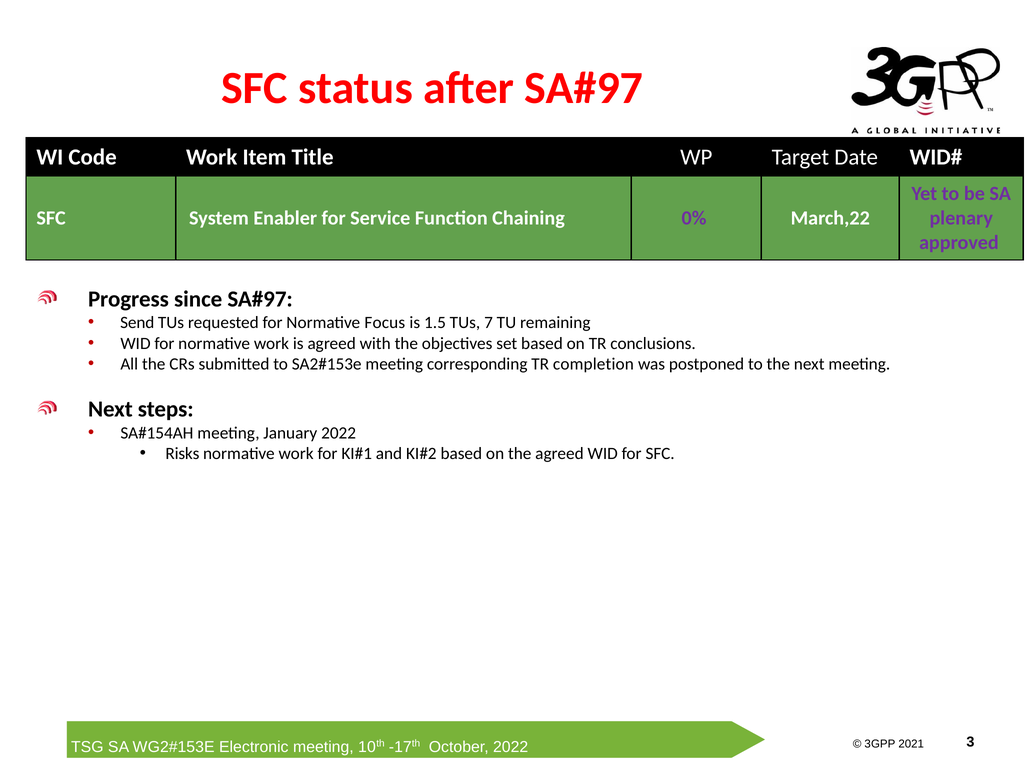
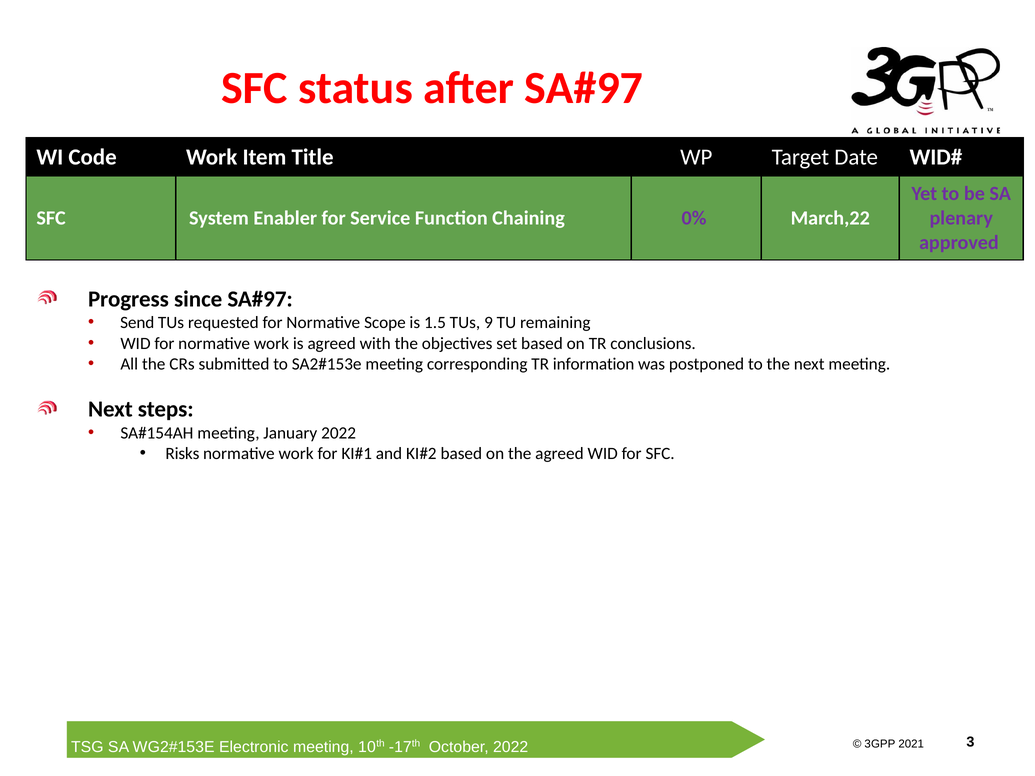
Focus: Focus -> Scope (385, 323)
7: 7 -> 9 (488, 323)
completion: completion -> information (594, 364)
